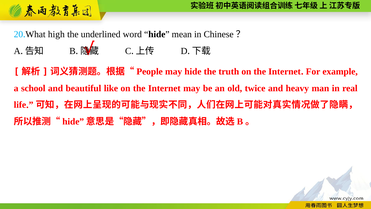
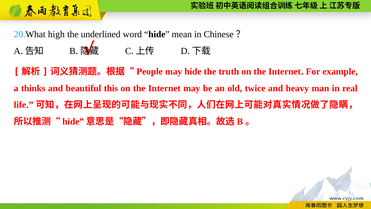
school: school -> thinks (33, 88)
like: like -> this (111, 88)
